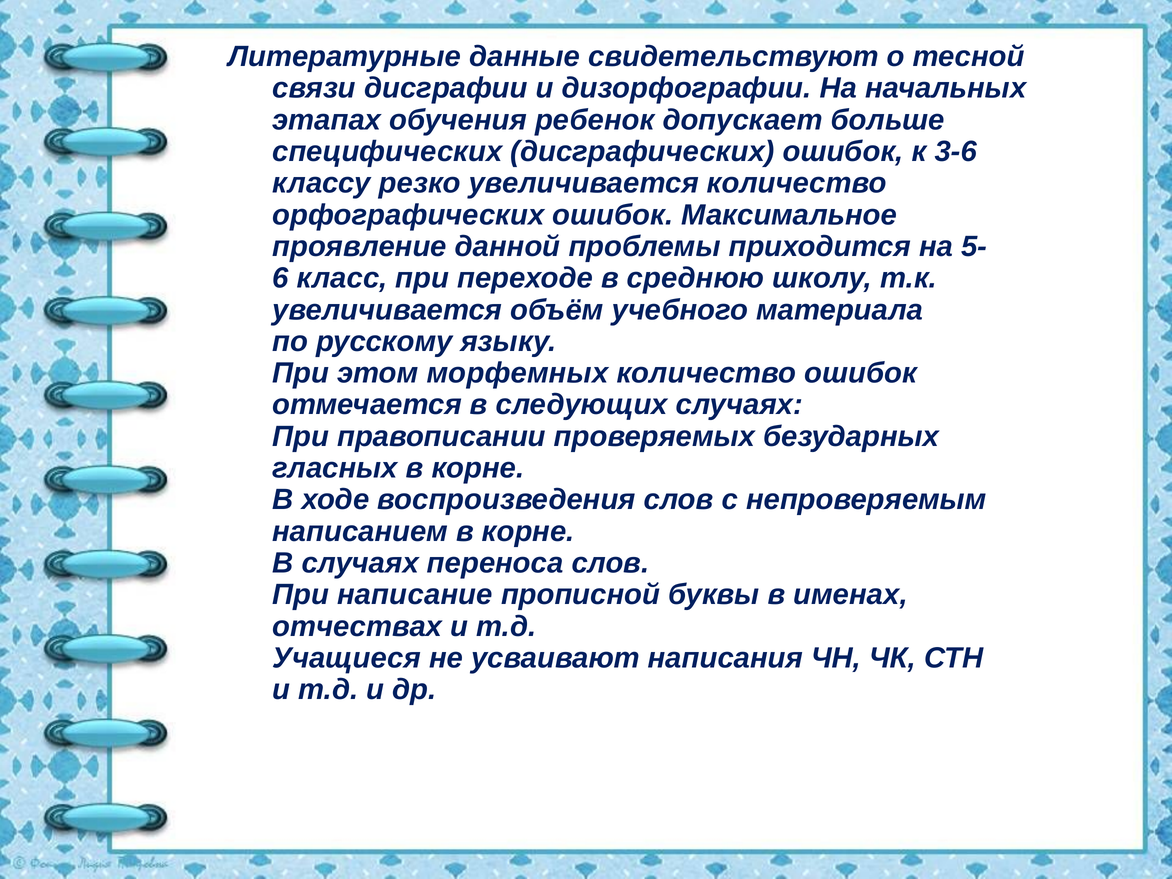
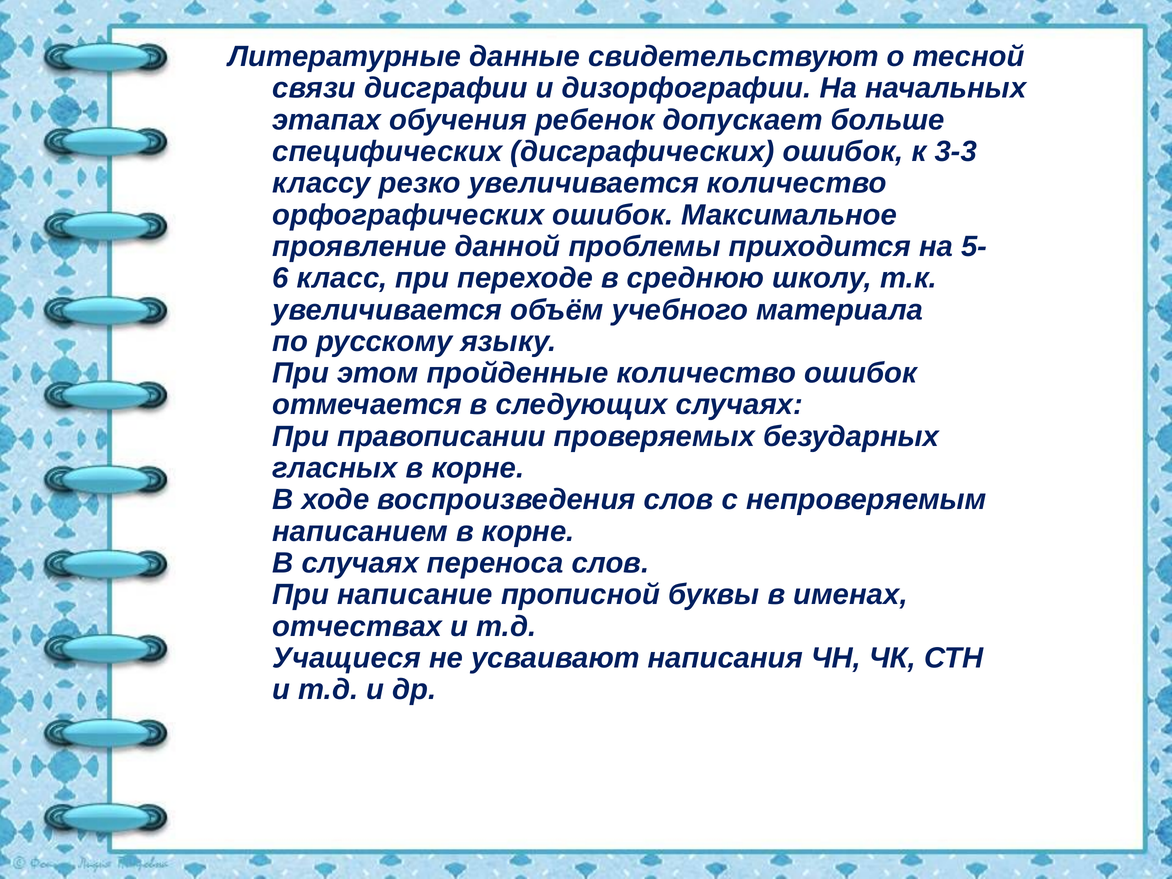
3-6: 3-6 -> 3-3 (956, 152)
морфемных: морфемных -> пройденные (518, 373)
